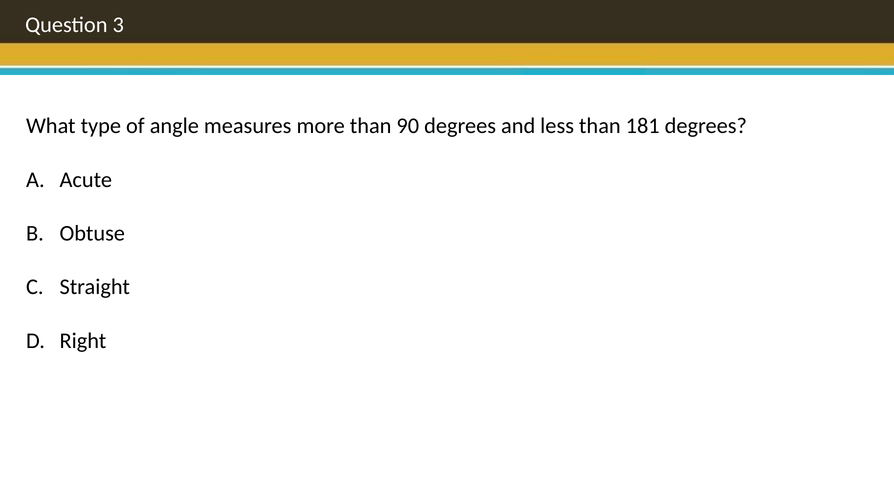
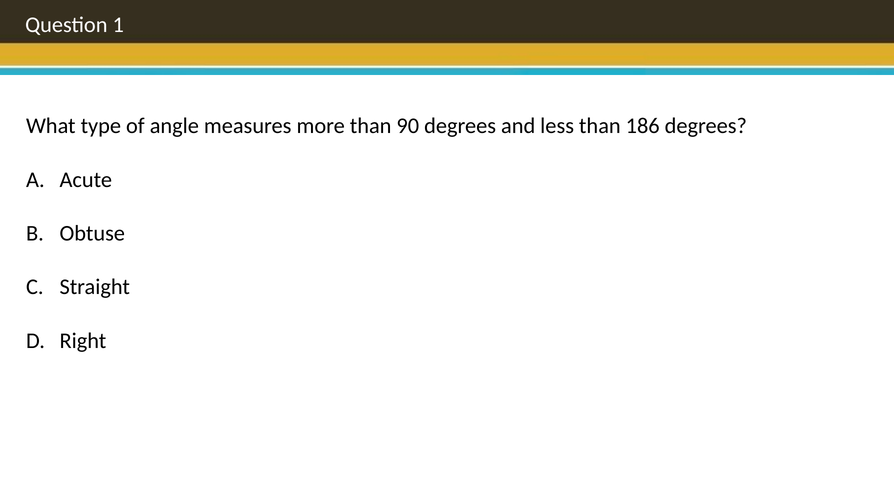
3: 3 -> 1 (118, 25)
181: 181 -> 186 (643, 126)
